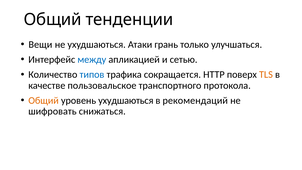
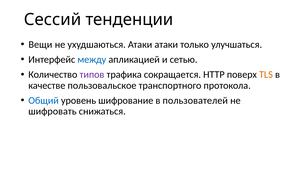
Общий: Общий -> Сессий (52, 20)
Атаки грань: грань -> атаки (166, 44)
типов colour: blue -> purple (92, 75)
Общий colour: orange -> blue (44, 100)
уровень ухудшаються: ухудшаються -> шифрование (126, 100)
рекомендаций: рекомендаций -> пользователей (195, 100)
